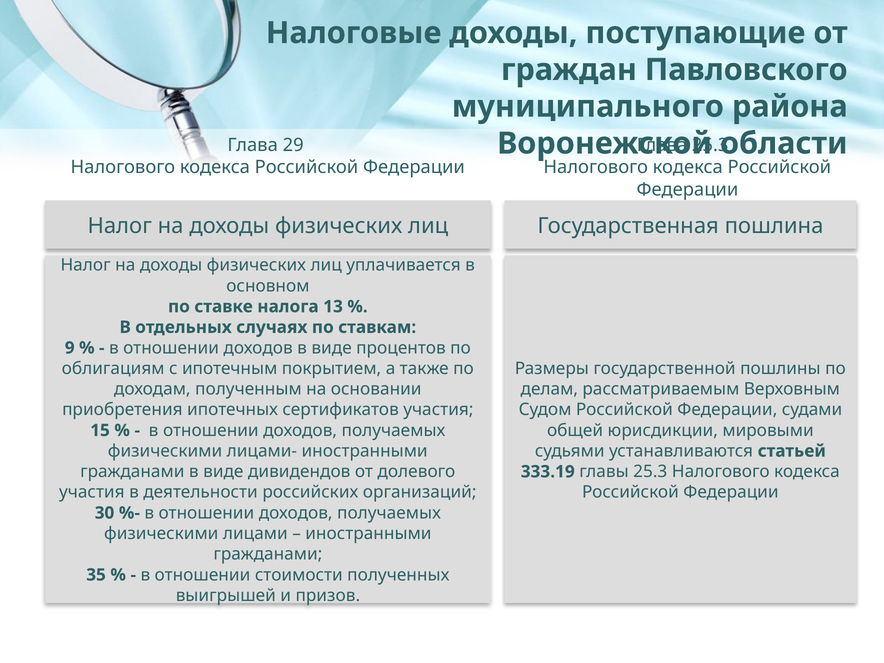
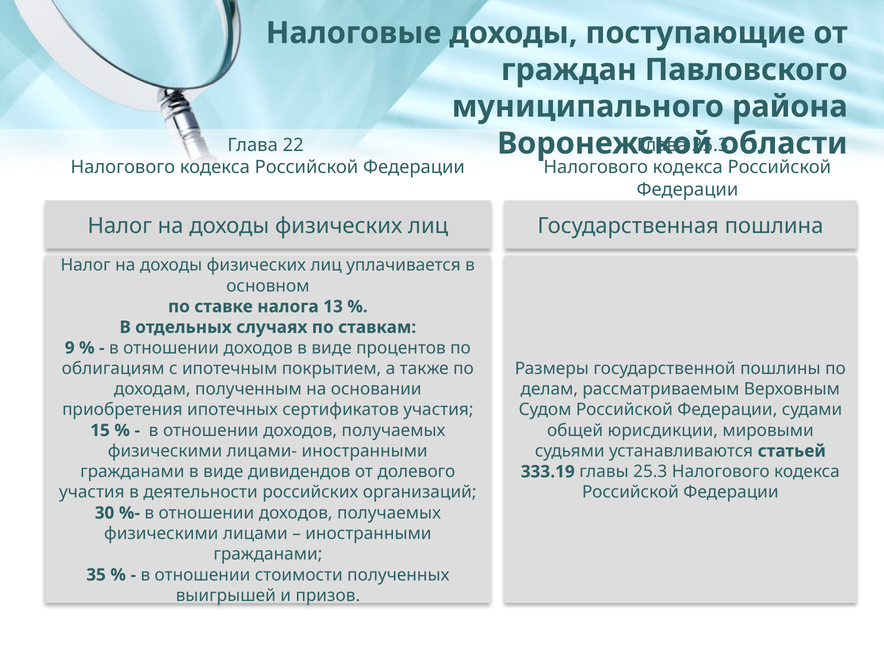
29: 29 -> 22 (293, 145)
